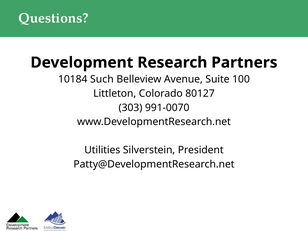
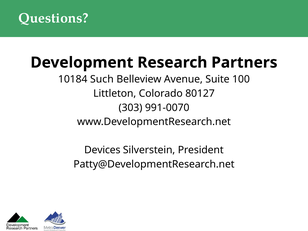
Utilities: Utilities -> Devices (102, 150)
